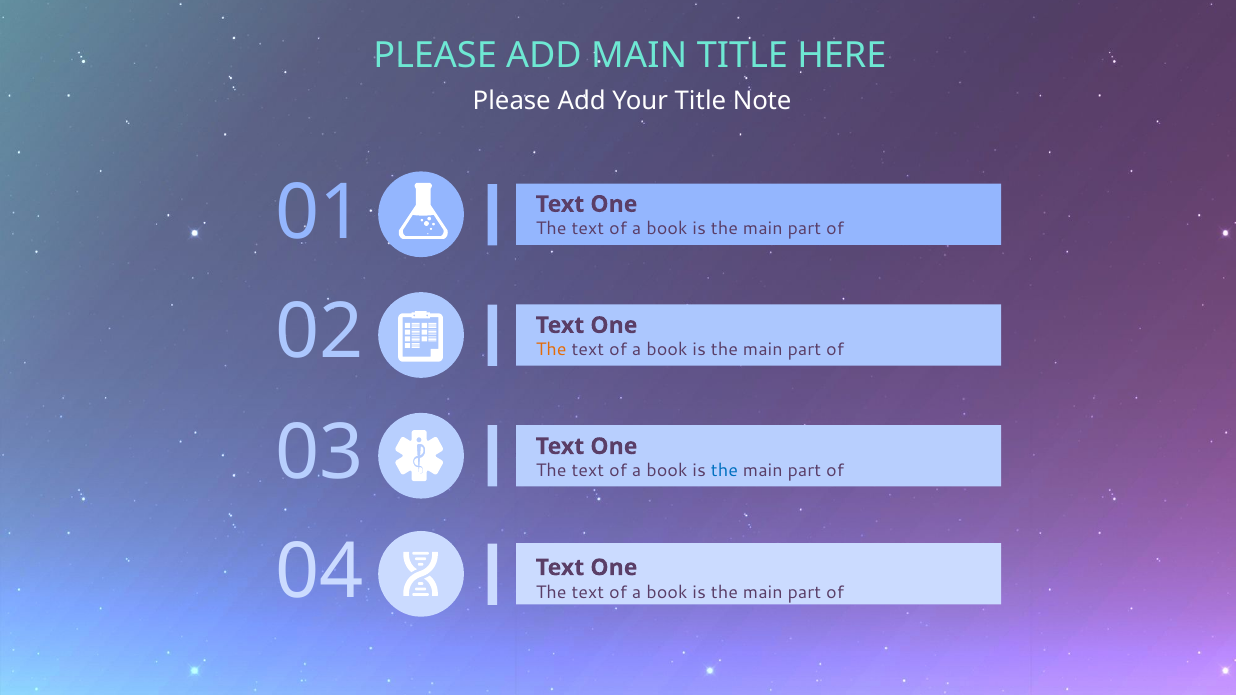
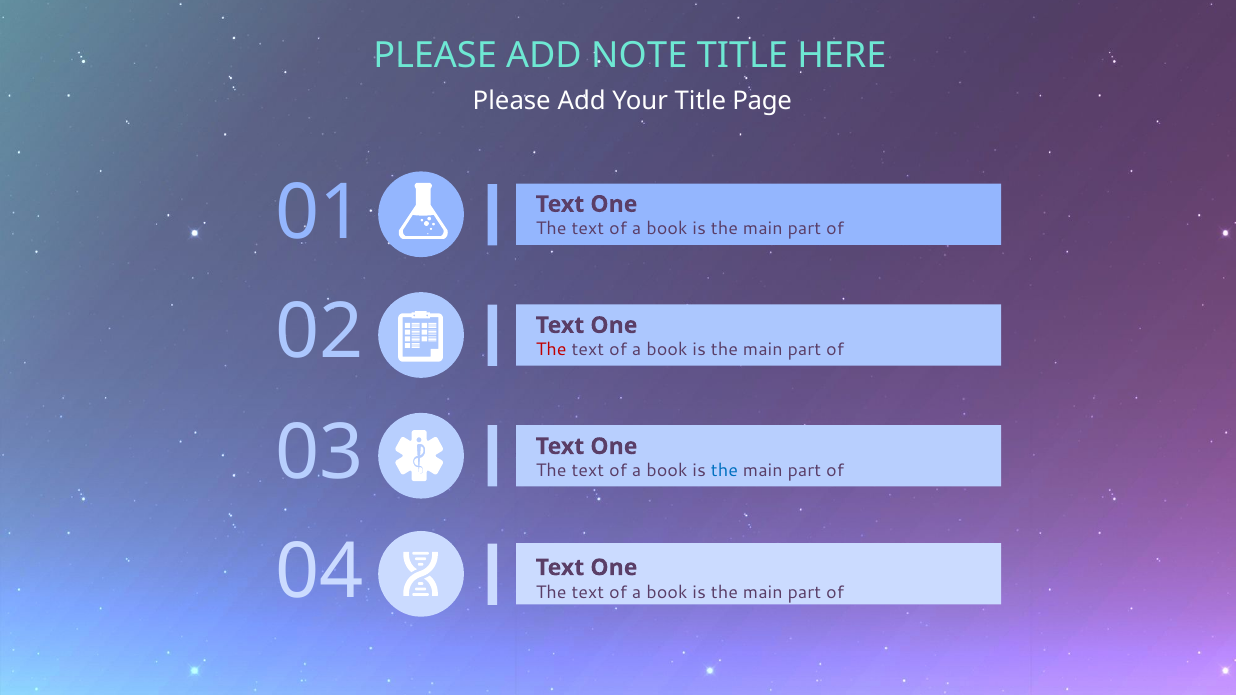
ADD MAIN: MAIN -> NOTE (639, 56)
Note: Note -> Page (762, 101)
The colour: orange -> red (551, 350)
